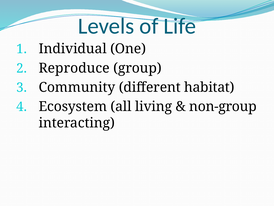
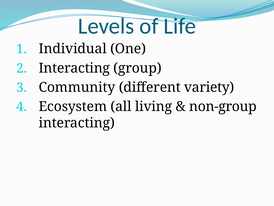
Reproduce: Reproduce -> Interacting (74, 68)
habitat: habitat -> variety (209, 87)
